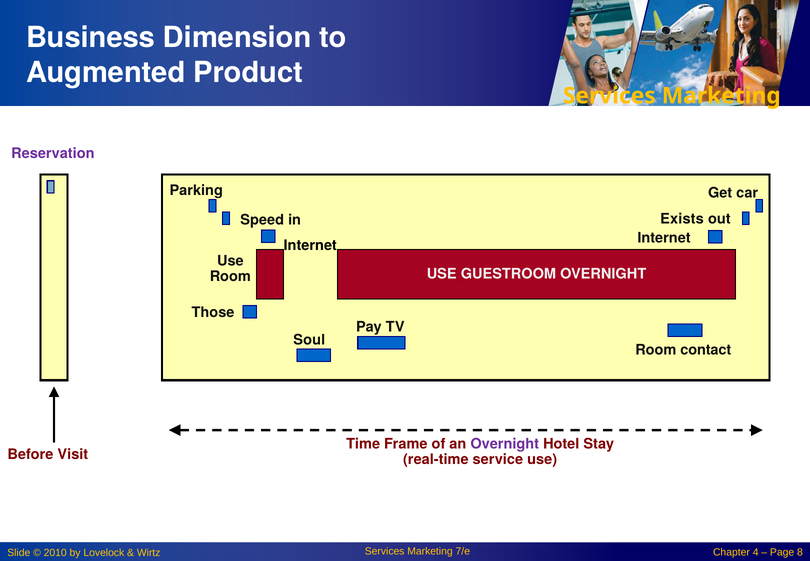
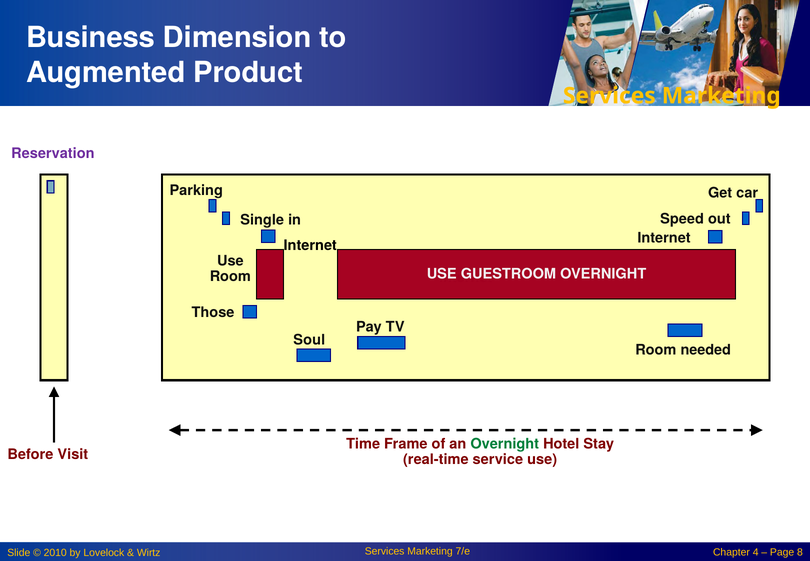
Exists: Exists -> Speed (682, 219)
Speed: Speed -> Single (262, 220)
contact: contact -> needed (706, 350)
Overnight colour: purple -> green (505, 444)
